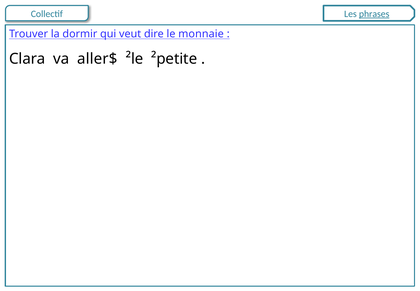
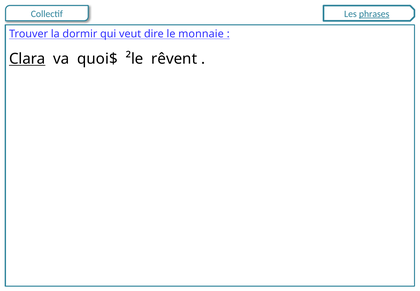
Clara underline: none -> present (27, 59)
aller$: aller$ -> quoi$ (97, 59)
²petite: ²petite -> rêvent (174, 59)
